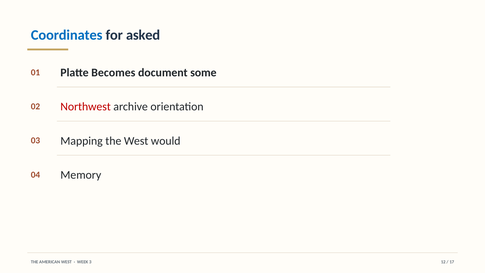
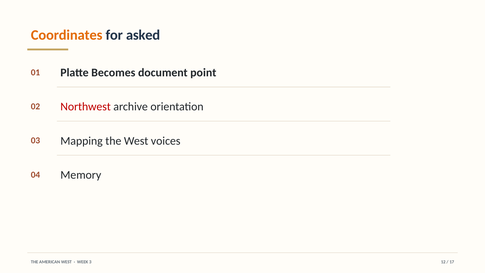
Coordinates colour: blue -> orange (67, 35)
some: some -> point (203, 73)
would: would -> voices (166, 141)
